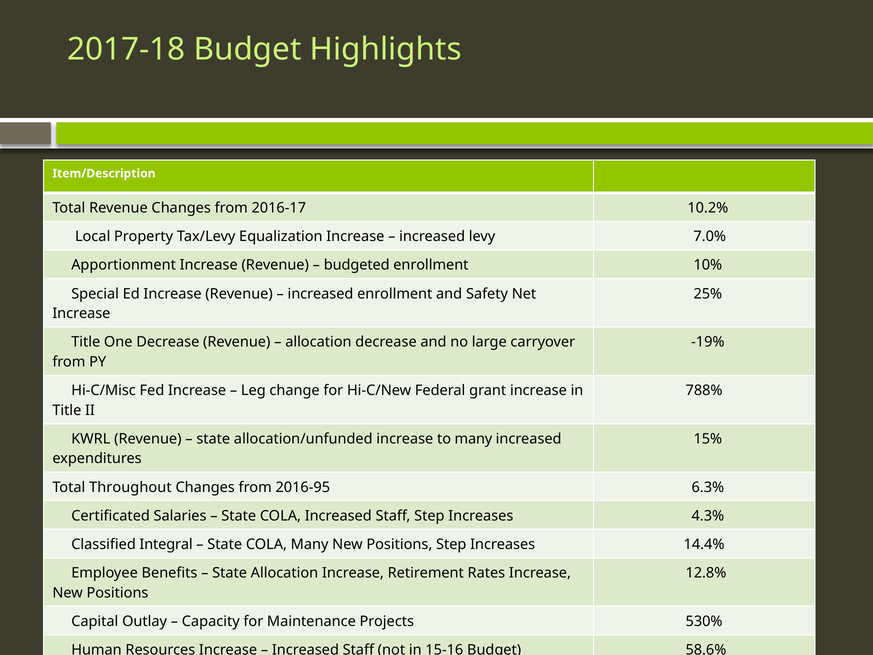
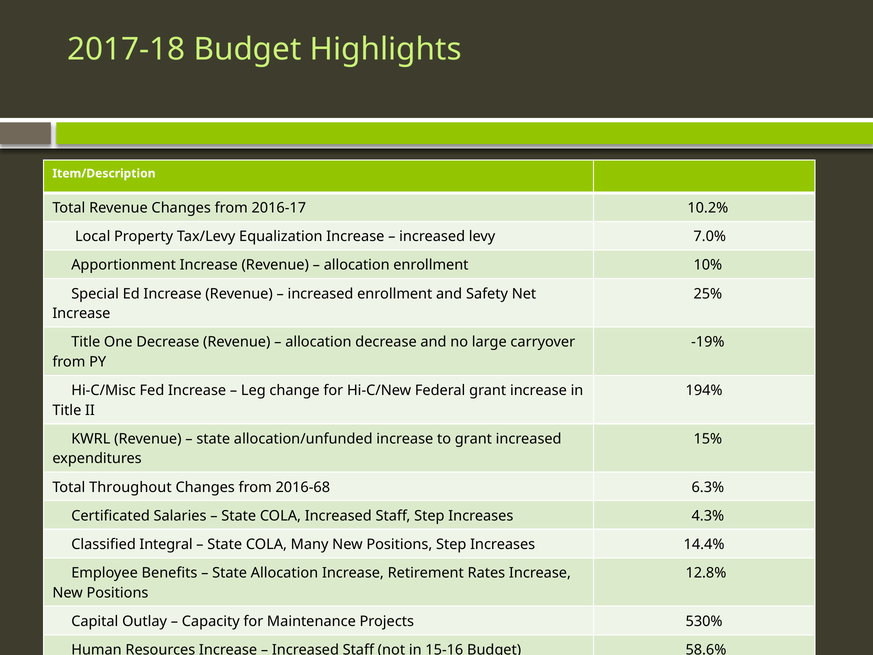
budgeted: budgeted -> allocation (357, 265)
788%: 788% -> 194% (704, 390)
to many: many -> grant (473, 439)
2016-95: 2016-95 -> 2016-68 (303, 487)
